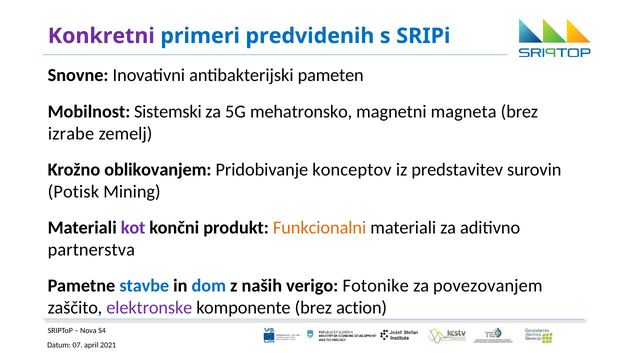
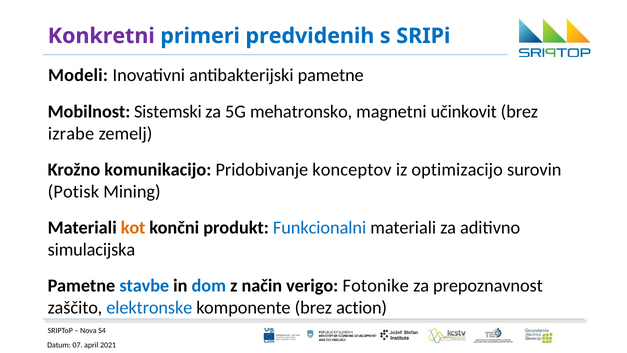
Snovne: Snovne -> Modeli (78, 75)
antibakterijski pameten: pameten -> pametne (331, 75)
magneta: magneta -> učinkovit (464, 111)
oblikovanjem: oblikovanjem -> komunikacijo (158, 169)
predstavitev: predstavitev -> optimizacijo (457, 169)
kot colour: purple -> orange (133, 227)
Funkcionalni colour: orange -> blue (320, 227)
partnerstva: partnerstva -> simulacijska (91, 249)
naših: naših -> način (262, 285)
povezovanjem: povezovanjem -> prepoznavnost (488, 285)
elektronske colour: purple -> blue (149, 307)
